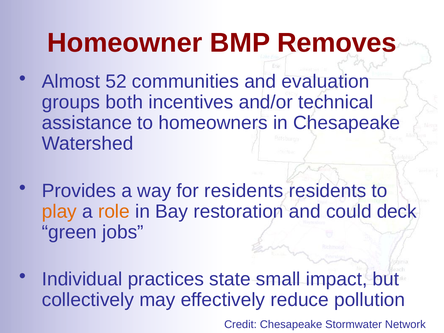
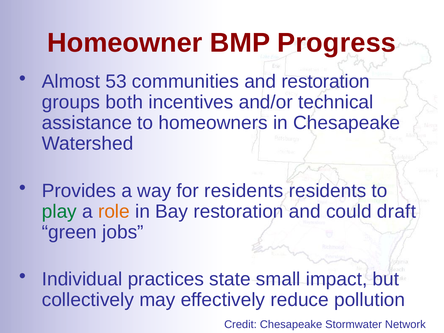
Removes: Removes -> Progress (337, 43)
52: 52 -> 53 (116, 82)
and evaluation: evaluation -> restoration (326, 82)
play colour: orange -> green (59, 211)
deck: deck -> draft (396, 211)
